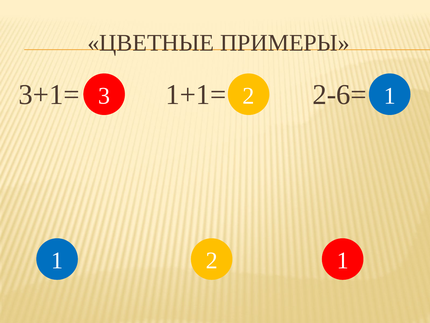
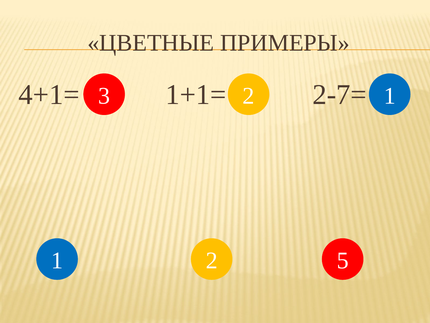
3+1=: 3+1= -> 4+1= (49, 94)
2-6=: 2-6= -> 2-7= (340, 94)
1 2 1: 1 -> 5 (343, 260)
